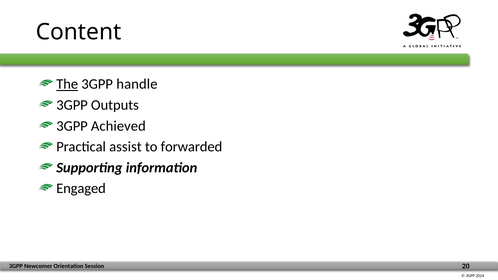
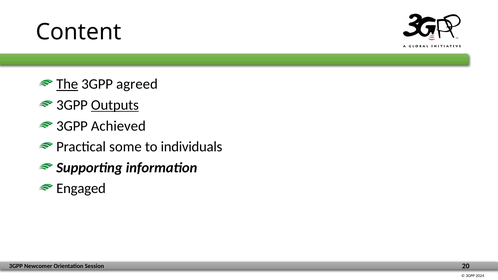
handle: handle -> agreed (137, 84)
Outputs underline: none -> present (115, 105)
assist: assist -> some (125, 147)
forwarded: forwarded -> individuals (192, 147)
